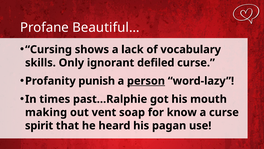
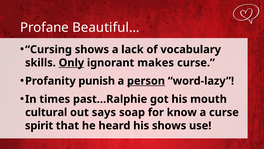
Only underline: none -> present (71, 63)
defiled: defiled -> makes (156, 63)
making: making -> cultural (46, 112)
vent: vent -> says (104, 112)
his pagan: pagan -> shows (169, 125)
